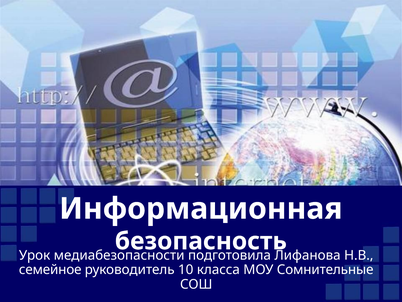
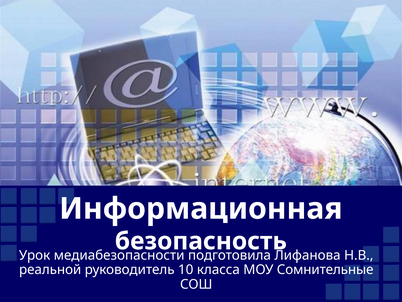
семейное: семейное -> реальной (50, 269)
